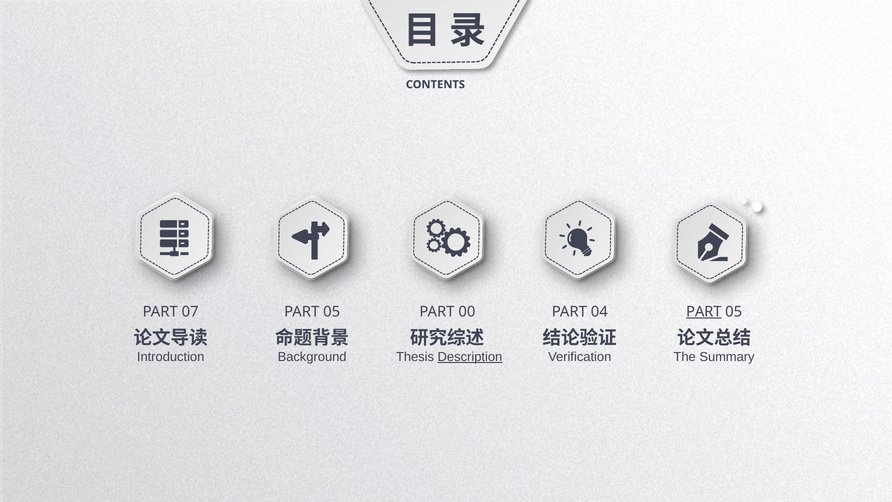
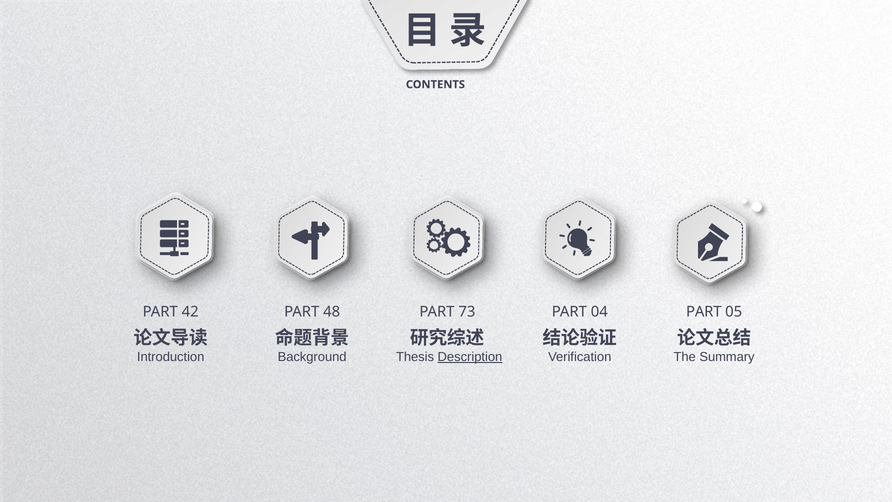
07: 07 -> 42 (190, 312)
05: 05 -> 48 (332, 312)
00: 00 -> 73 (467, 312)
PART underline: present -> none (704, 312)
